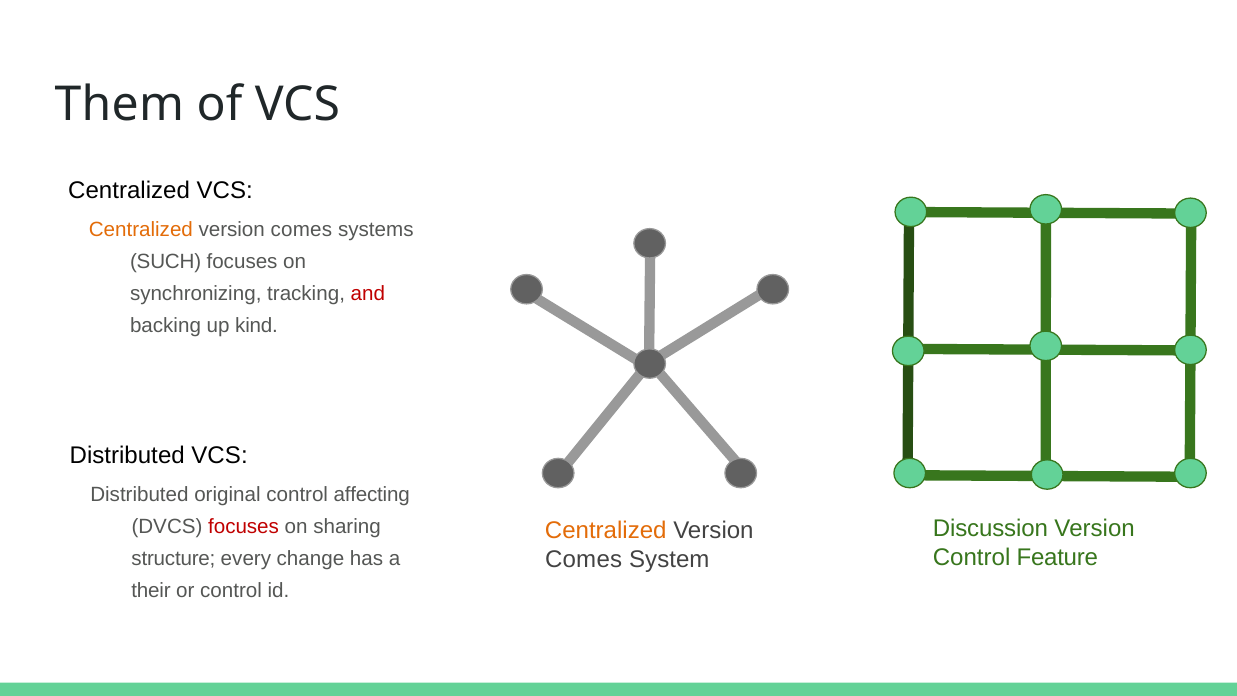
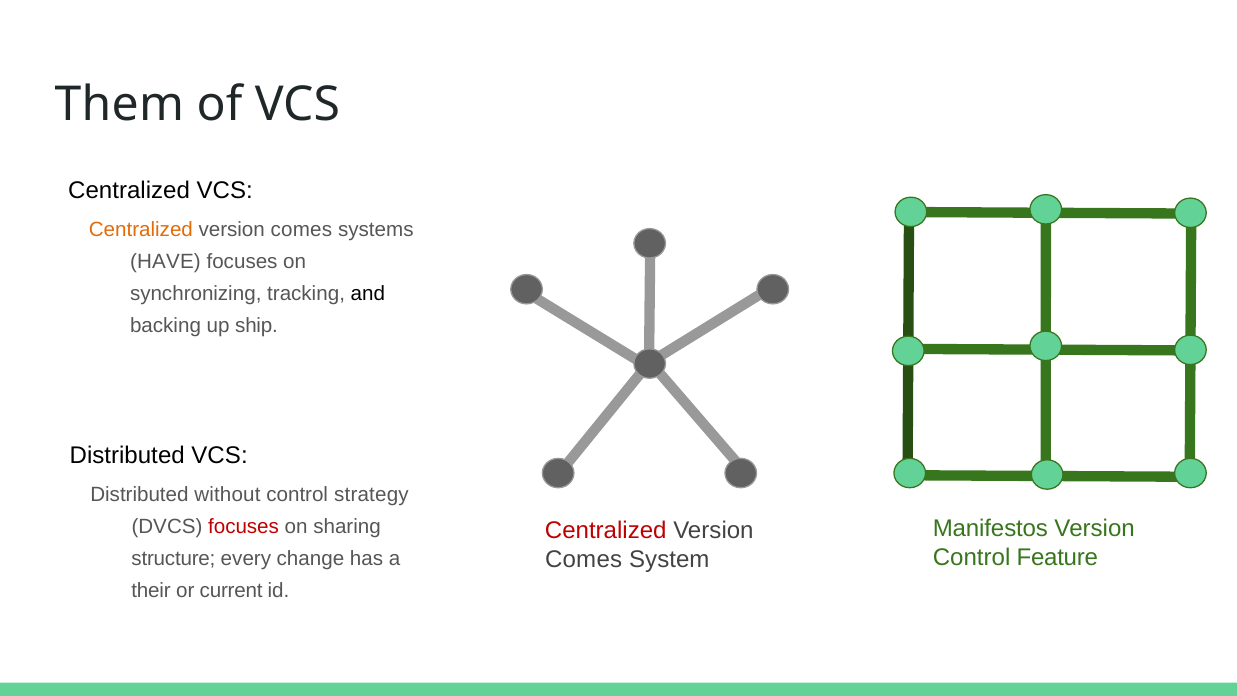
SUCH: SUCH -> HAVE (165, 262)
and colour: red -> black (368, 294)
kind: kind -> ship (256, 326)
original: original -> without (227, 494)
affecting: affecting -> strategy (371, 494)
Discussion: Discussion -> Manifestos (990, 529)
Centralized colour: orange -> red (606, 530)
or control: control -> current (231, 591)
